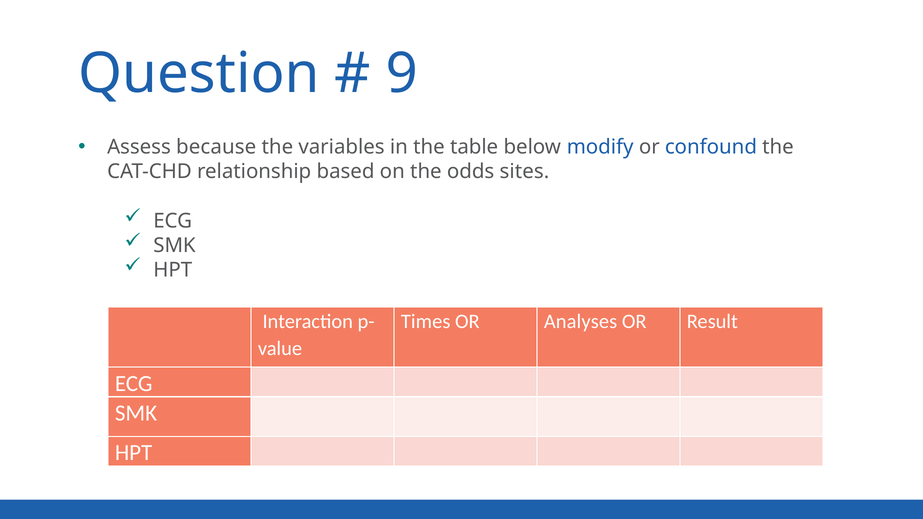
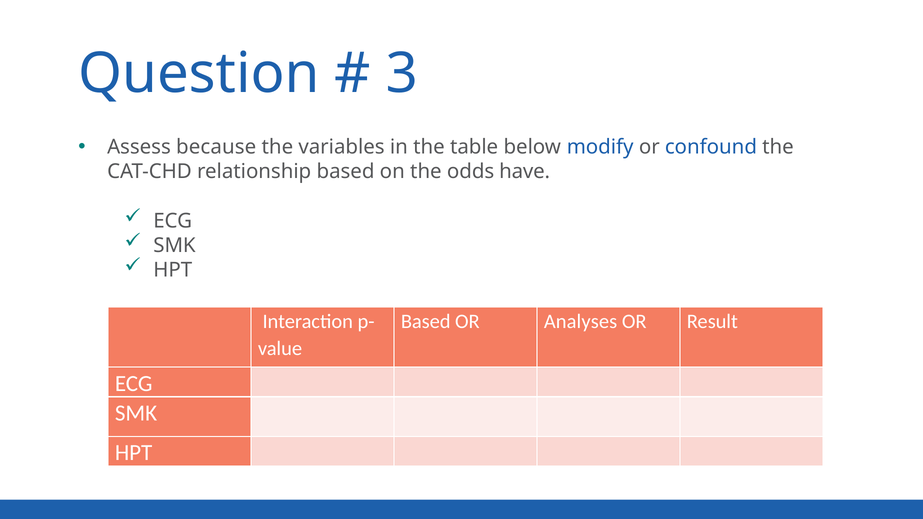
9: 9 -> 3 (402, 73)
sites: sites -> have (525, 172)
Times: Times -> Based (426, 322)
